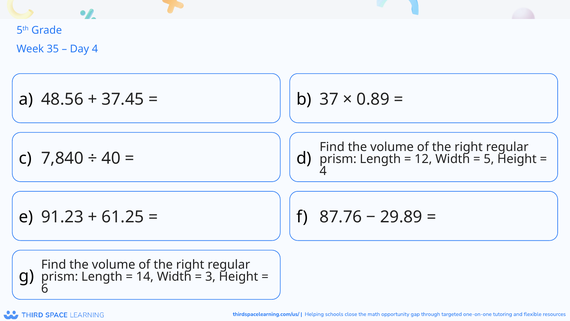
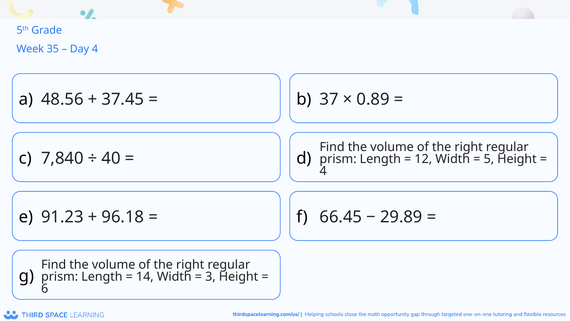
61.25: 61.25 -> 96.18 (123, 217)
87.76: 87.76 -> 66.45 (341, 217)
